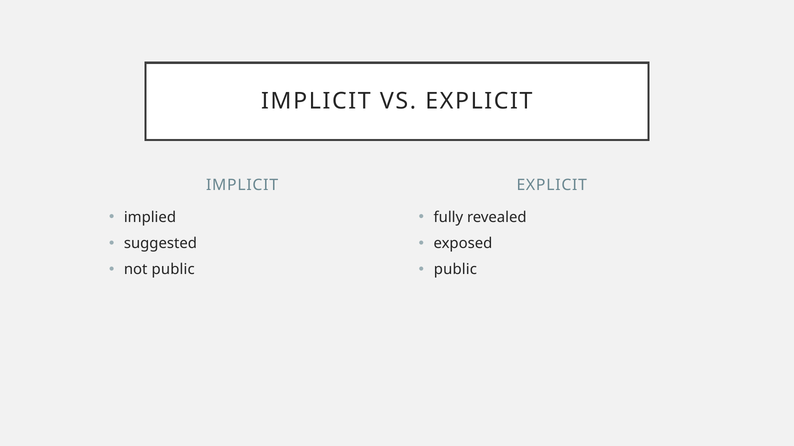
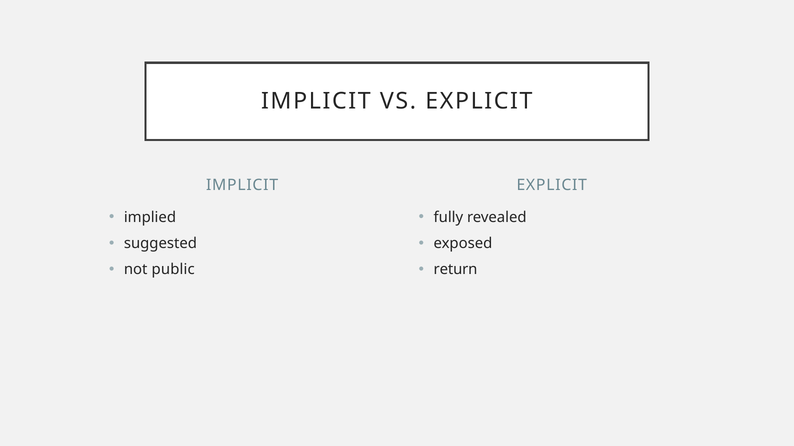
public: public -> return (456, 270)
